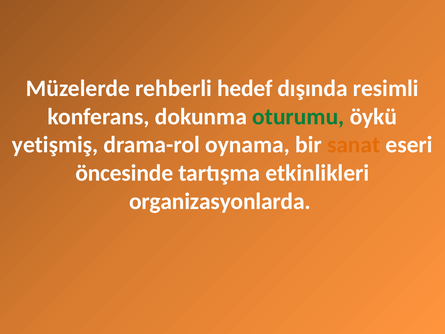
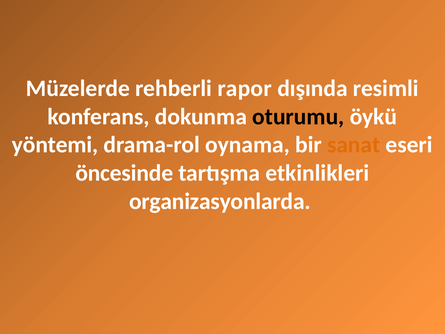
hedef: hedef -> rapor (245, 88)
oturumu colour: green -> black (298, 117)
yetişmiş: yetişmiş -> yöntemi (55, 145)
